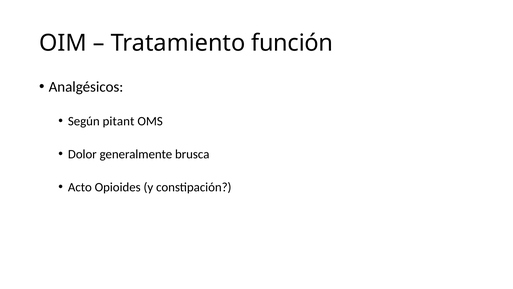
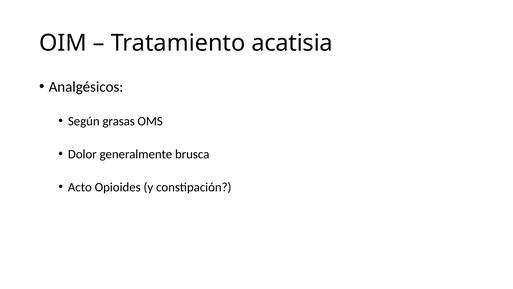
función: función -> acatisia (292, 43)
pitant: pitant -> grasas (119, 121)
